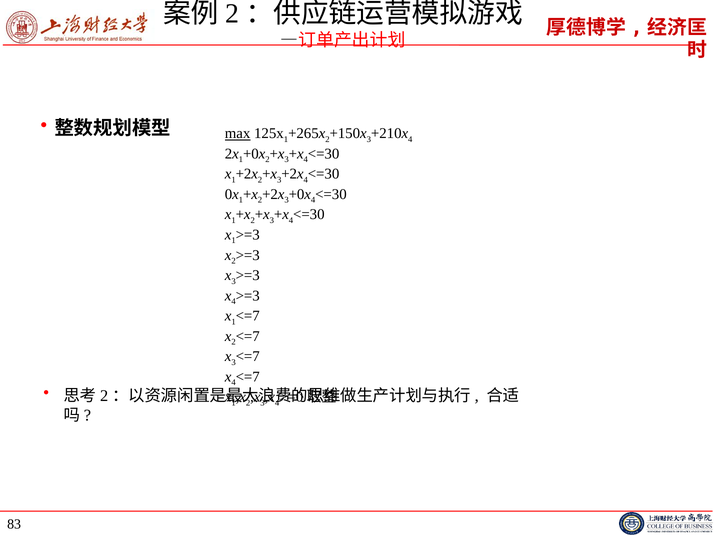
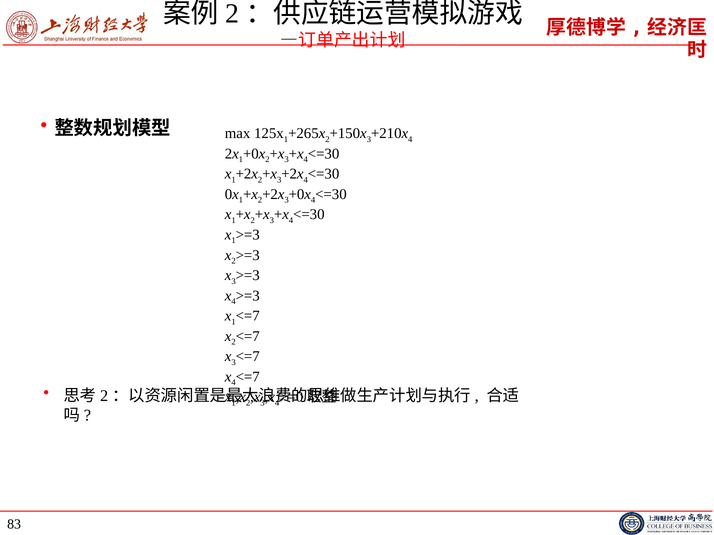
max underline: present -> none (238, 134)
